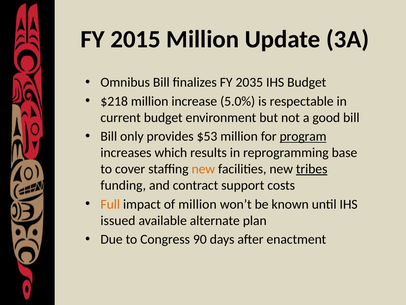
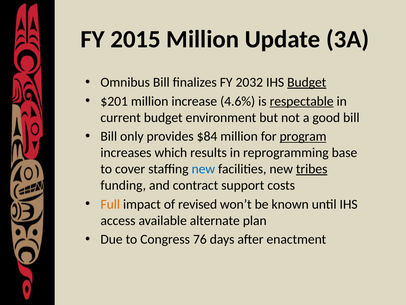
2035: 2035 -> 2032 (249, 82)
Budget underline: none -> present (307, 82)
$218: $218 -> $201 (114, 101)
5.0%: 5.0% -> 4.6% (238, 101)
respectable underline: none -> present (302, 101)
$53: $53 -> $84 (207, 136)
new colour: orange -> blue (203, 169)
of million: million -> revised (198, 204)
issued: issued -> access (118, 220)
90: 90 -> 76 (200, 239)
